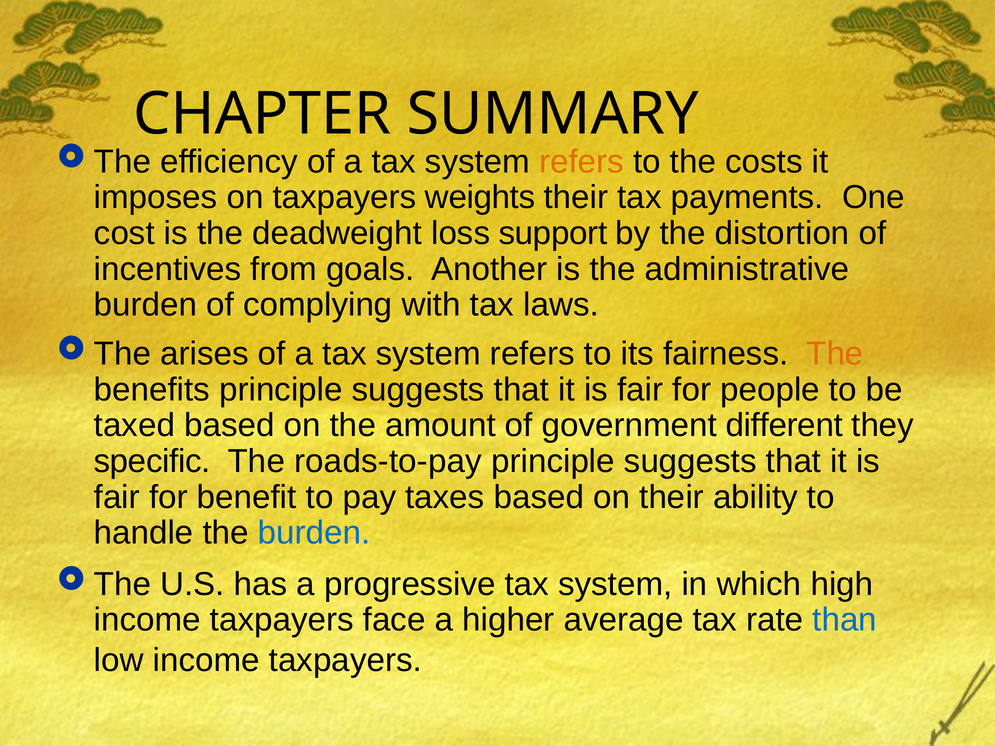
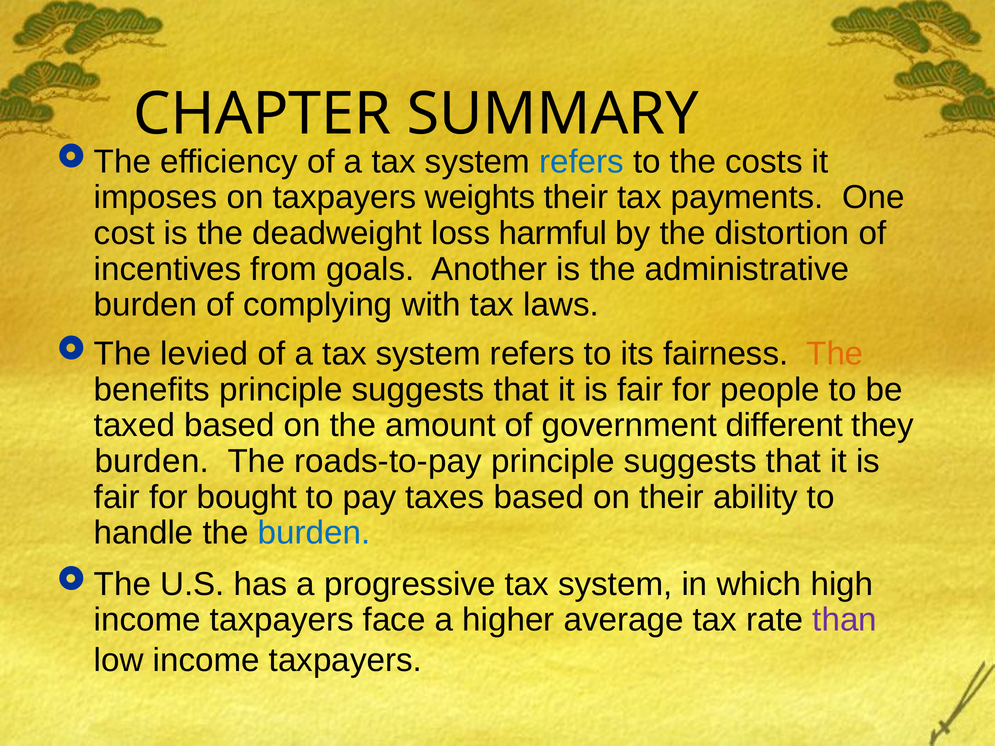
refers colour: orange -> blue (582, 162)
support: support -> harmful (553, 233)
arises: arises -> levied (204, 354)
specific: specific -> burden (152, 461)
benefit: benefit -> bought (247, 497)
than colour: blue -> purple (845, 620)
